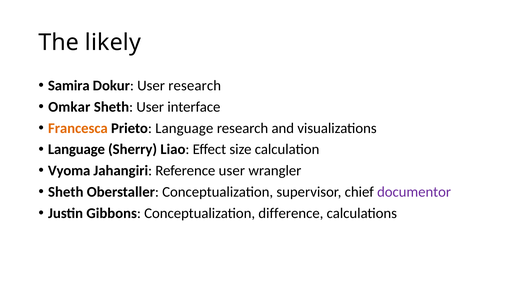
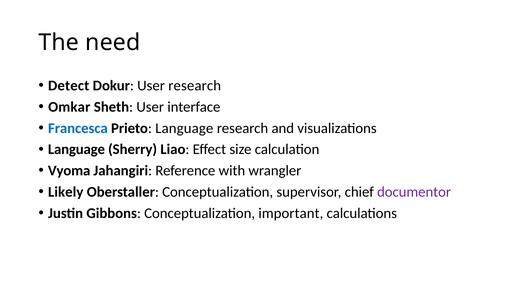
likely: likely -> need (113, 43)
Samira: Samira -> Detect (69, 86)
Francesca colour: orange -> blue (78, 128)
Reference user: user -> with (232, 170)
Sheth: Sheth -> Likely (66, 192)
difference: difference -> important (291, 213)
